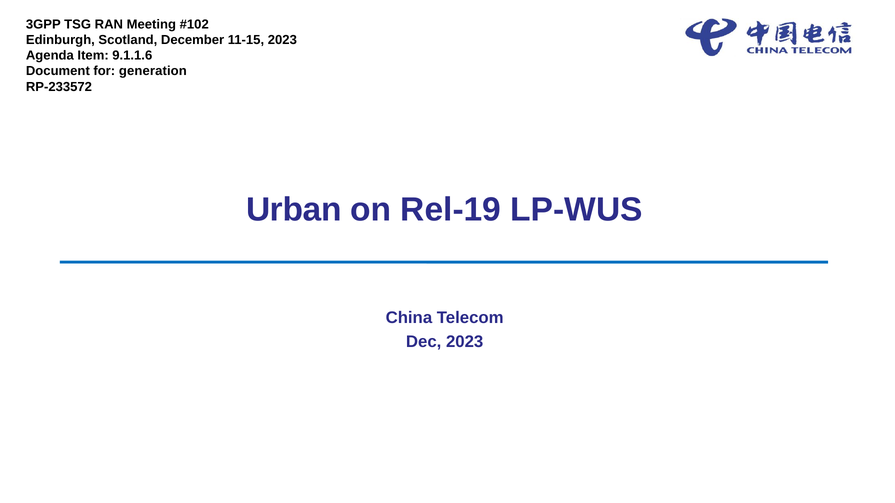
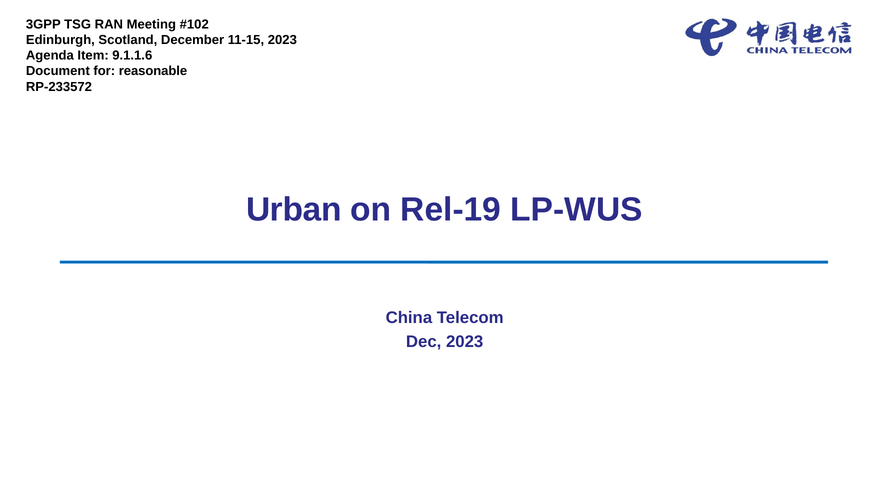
generation: generation -> reasonable (153, 71)
